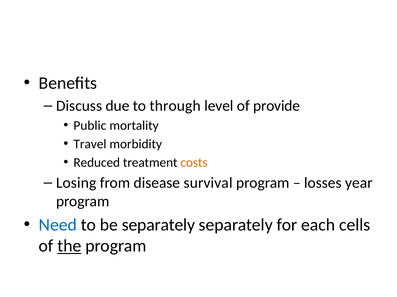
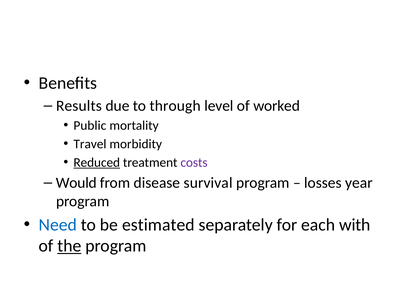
Discuss: Discuss -> Results (79, 106)
provide: provide -> worked (277, 106)
Reduced underline: none -> present (97, 163)
costs colour: orange -> purple (194, 163)
Losing: Losing -> Would (76, 183)
be separately: separately -> estimated (158, 225)
cells: cells -> with (355, 225)
